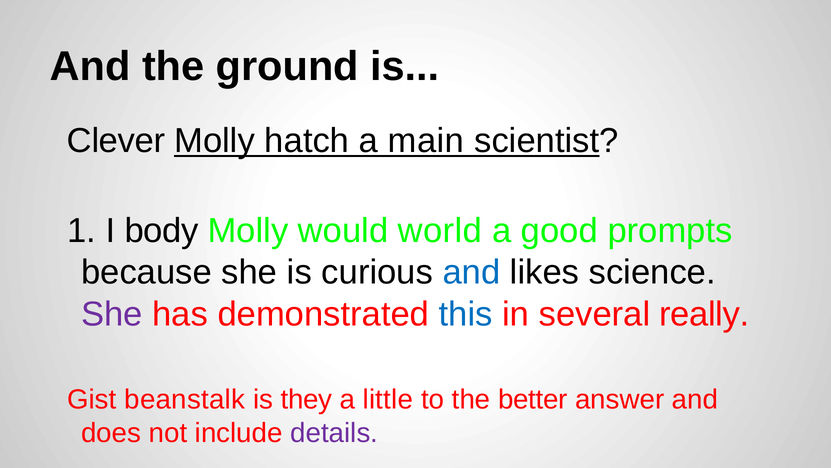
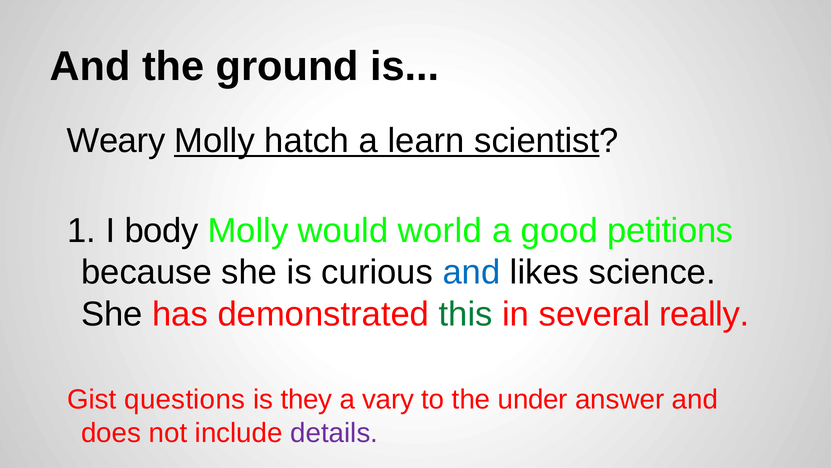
Clever: Clever -> Weary (116, 141)
main: main -> learn (426, 141)
prompts: prompts -> petitions (670, 231)
She colour: purple -> black (112, 314)
this colour: blue -> green (466, 314)
beanstalk: beanstalk -> questions (185, 399)
little: little -> vary (388, 399)
better: better -> under (533, 399)
